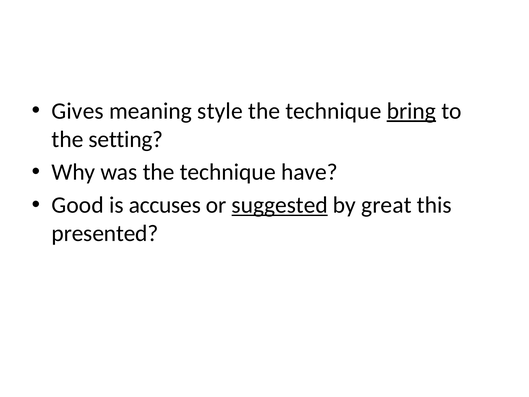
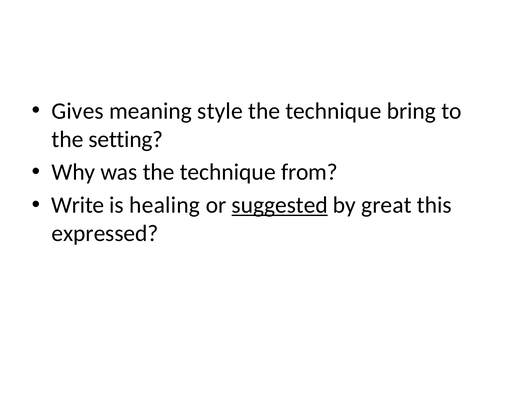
bring underline: present -> none (411, 111)
have: have -> from (309, 172)
Good: Good -> Write (78, 205)
accuses: accuses -> healing (165, 205)
presented: presented -> expressed (105, 233)
